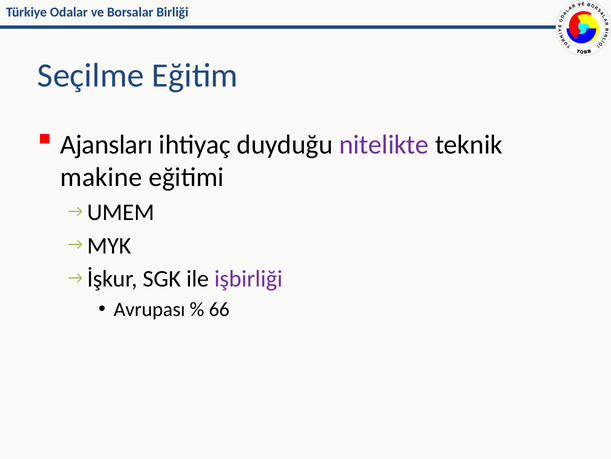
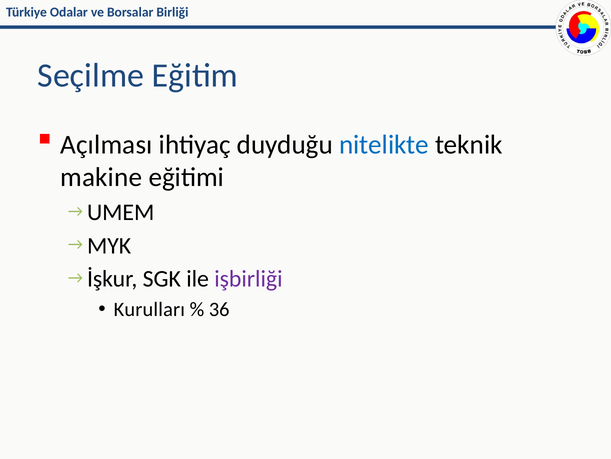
Ajansları: Ajansları -> Açılması (106, 145)
nitelikte colour: purple -> blue (384, 145)
Avrupası: Avrupası -> Kurulları (149, 309)
66: 66 -> 36 (219, 309)
